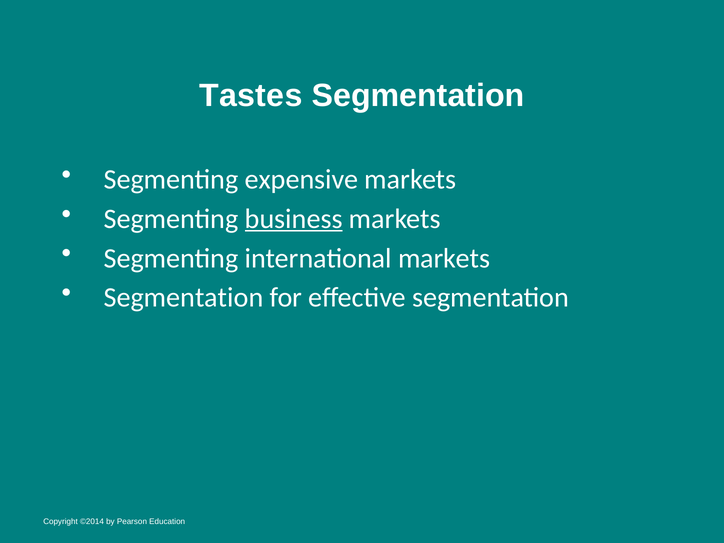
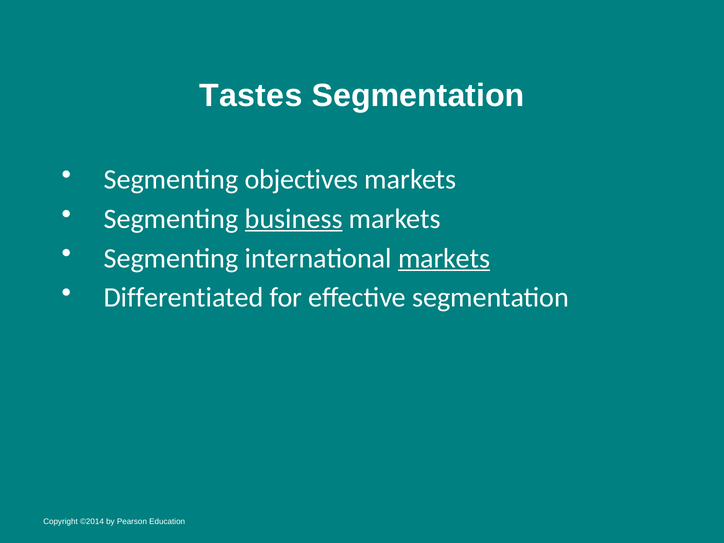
expensive: expensive -> objectives (302, 179)
markets underline: none -> present (444, 258)
Segmentation: Segmentation -> Differentiated (184, 298)
